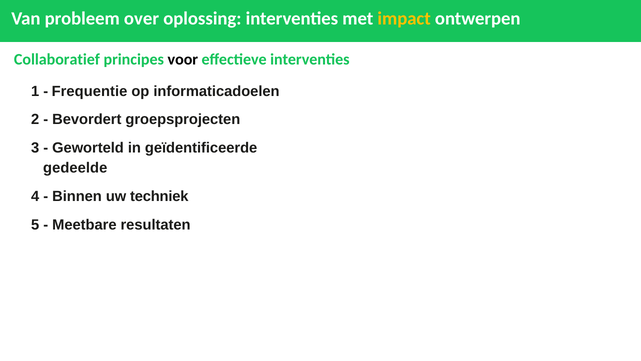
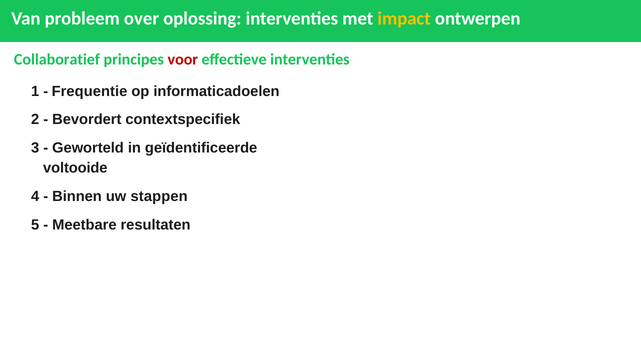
voor colour: black -> red (183, 59)
groepsprojecten: groepsprojecten -> contextspecifiek (183, 119)
gedeelde: gedeelde -> voltooide (75, 168)
techniek: techniek -> stappen (159, 196)
